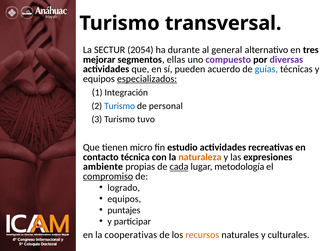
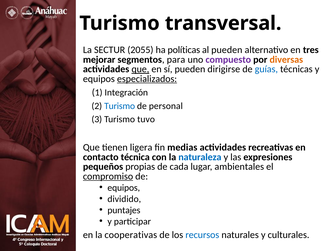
2054: 2054 -> 2055 (140, 50)
durante: durante -> políticas (184, 50)
al general: general -> pueden (227, 50)
ellas: ellas -> para (176, 60)
diversas colour: purple -> orange (286, 60)
que underline: none -> present (140, 69)
acuerdo: acuerdo -> dirigirse (224, 69)
micro: micro -> ligera (141, 148)
estudio: estudio -> medias (182, 148)
naturaleza colour: orange -> blue (200, 157)
ambiente: ambiente -> pequeños (103, 167)
cada underline: present -> none (179, 167)
metodología: metodología -> ambientales (239, 167)
logrado: logrado -> equipos (124, 188)
equipos: equipos -> dividido (124, 199)
recursos colour: orange -> blue (202, 235)
